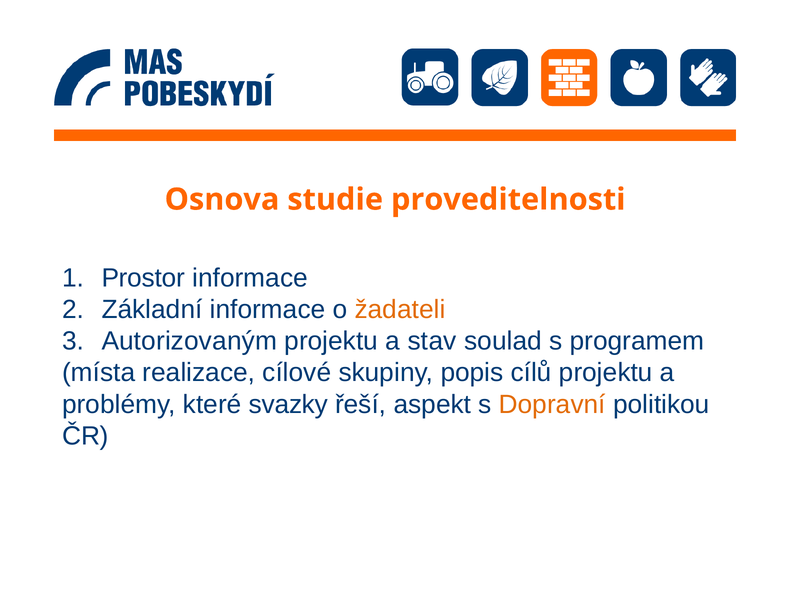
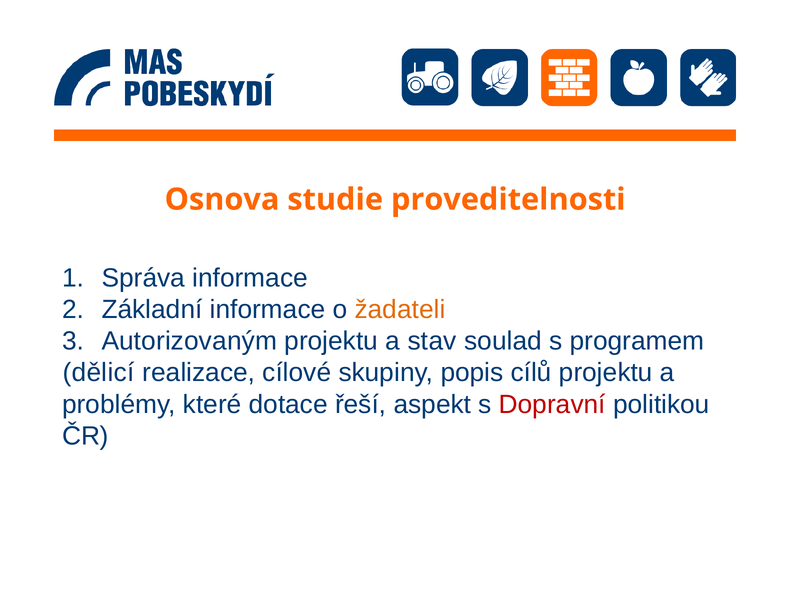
Prostor: Prostor -> Správa (143, 278)
místa: místa -> dělicí (98, 372)
svazky: svazky -> dotace (288, 404)
Dopravní colour: orange -> red (552, 404)
